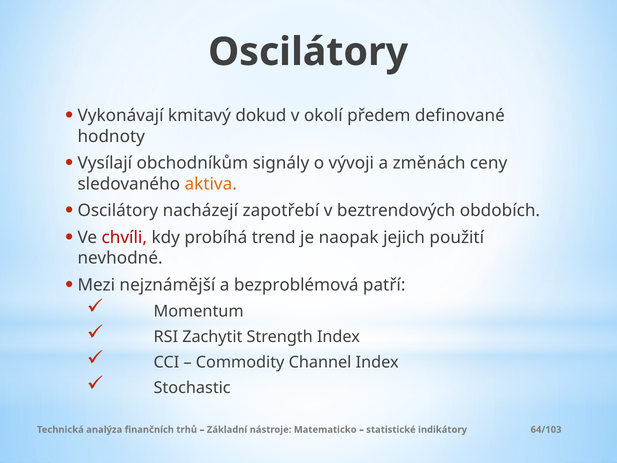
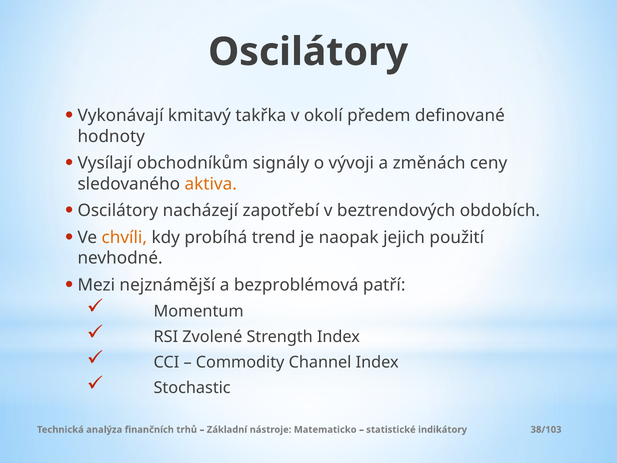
dokud: dokud -> takřka (261, 116)
chvíli colour: red -> orange (124, 238)
Zachytit: Zachytit -> Zvolené (212, 337)
64/103: 64/103 -> 38/103 (546, 429)
